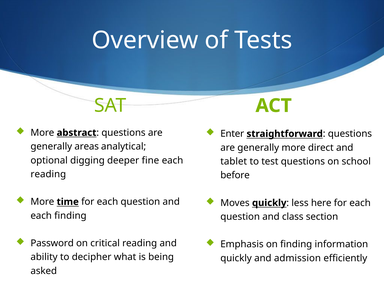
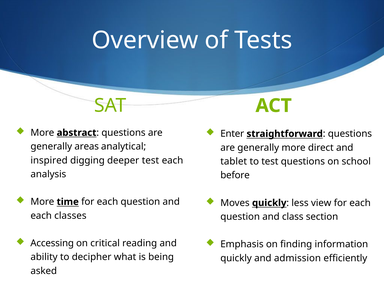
optional: optional -> inspired (49, 160)
deeper fine: fine -> test (150, 160)
reading: reading -> analysis (48, 174)
here: here -> view (321, 203)
each finding: finding -> classes (70, 216)
Password: Password -> Accessing (52, 243)
